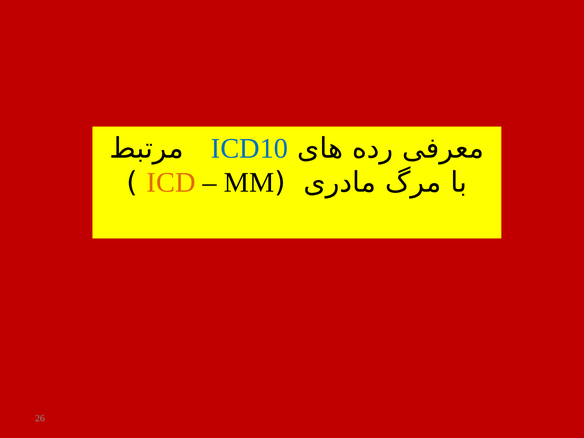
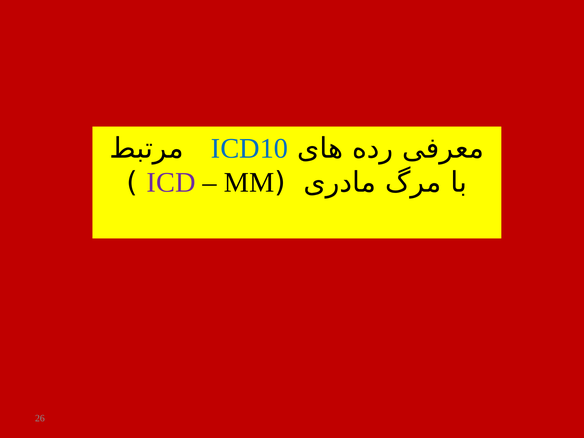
ICD colour: orange -> purple (171, 183)
